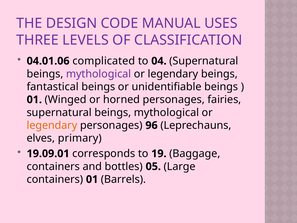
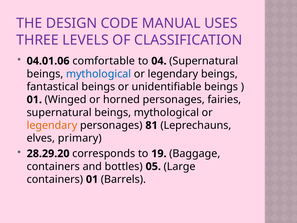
complicated: complicated -> comfortable (104, 61)
mythological colour: purple -> blue (99, 74)
96: 96 -> 81 (152, 125)
19.09.01: 19.09.01 -> 28.29.20 (48, 153)
